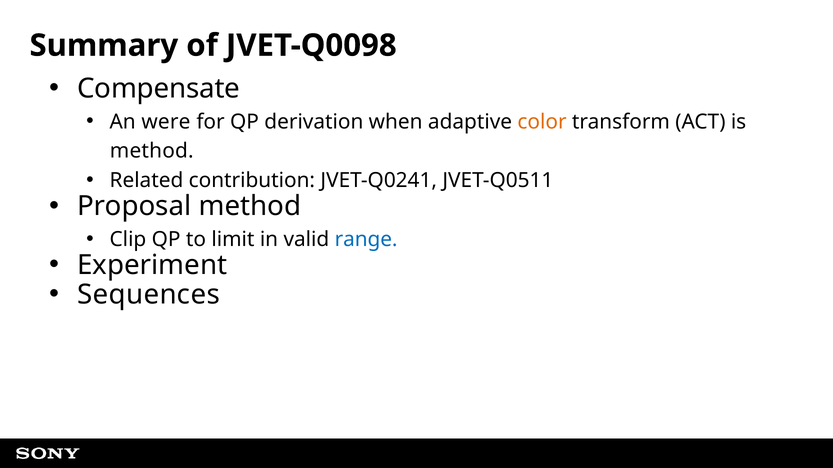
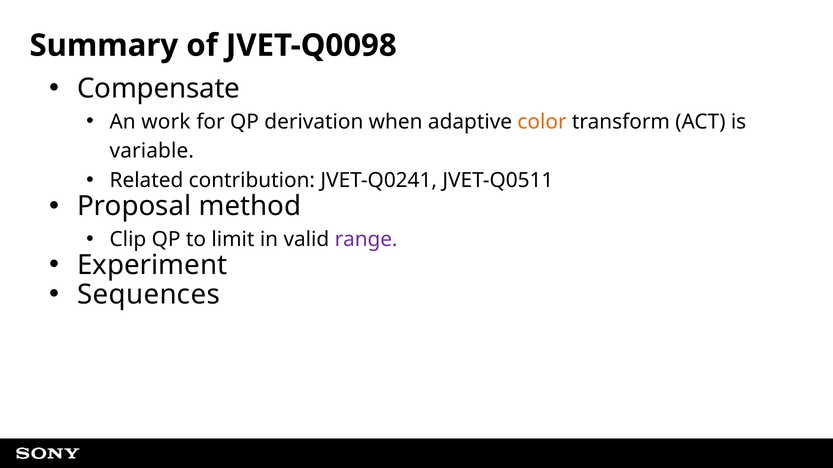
were: were -> work (166, 122)
method: method -> variable (152, 151)
range colour: blue -> purple (366, 240)
